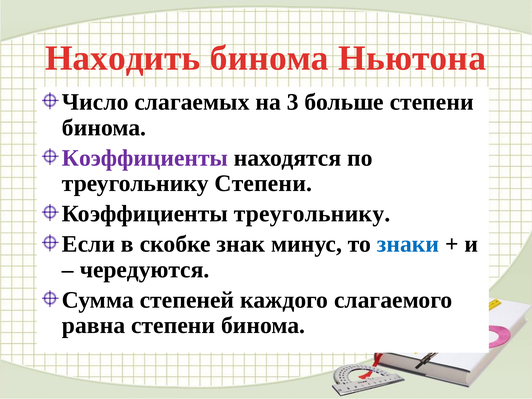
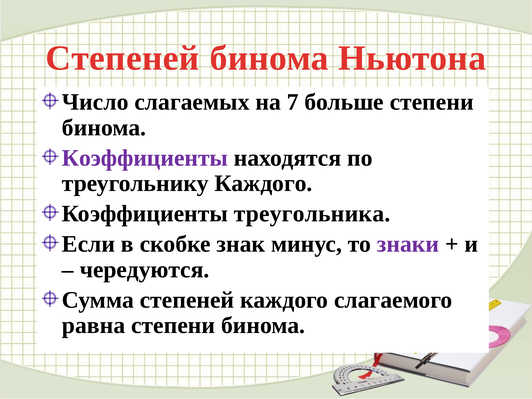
Находить: Находить -> Степеней (122, 58)
3: 3 -> 7 (293, 102)
треугольнику Степени: Степени -> Каждого (263, 184)
Коэффициенты треугольнику: треугольнику -> треугольника (312, 214)
знаки colour: blue -> purple (408, 244)
